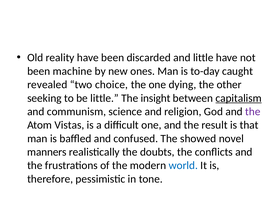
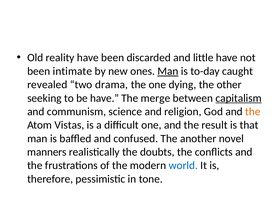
machine: machine -> intimate (72, 71)
Man underline: none -> present (168, 71)
choice: choice -> drama (112, 85)
be little: little -> have (105, 98)
insight: insight -> merge (155, 98)
the colour: purple -> orange (253, 112)
showed: showed -> another (198, 139)
